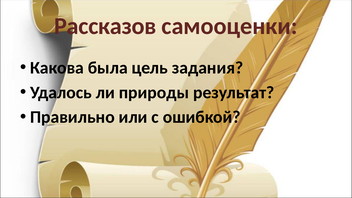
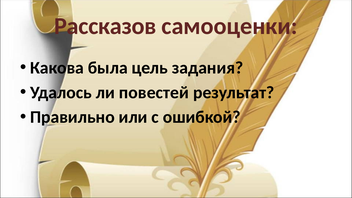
природы: природы -> повестей (154, 93)
